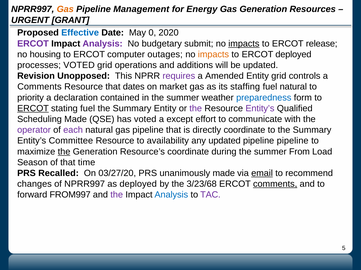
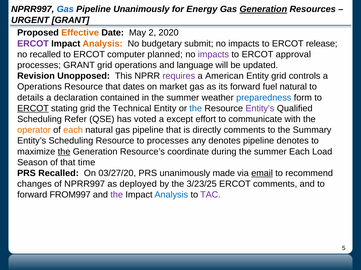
Gas colour: orange -> blue (65, 9)
Pipeline Management: Management -> Unanimously (141, 9)
Generation underline: none -> present (263, 9)
Effective colour: blue -> orange (80, 33)
0: 0 -> 2 (152, 33)
Analysis colour: purple -> orange (103, 44)
impacts underline: present -> none (244, 44)
no housing: housing -> recalled (45, 54)
outages: outages -> planned (165, 54)
impacts colour: orange -> purple (213, 54)
ERCOT deployed: deployed -> approval (293, 54)
processes VOTED: VOTED -> GRANT (79, 65)
additions: additions -> language (195, 65)
Amended: Amended -> American (224, 76)
Comments: Comments -> Operations (39, 87)
its staffing: staffing -> forward (245, 87)
priority: priority -> details (30, 98)
stating fuel: fuel -> grid (88, 109)
Summary: Summary -> Technical (132, 109)
the colour: purple -> blue (196, 109)
Scheduling Made: Made -> Refer (76, 119)
operator colour: purple -> orange (34, 130)
each colour: purple -> orange (73, 130)
directly coordinate: coordinate -> comments (244, 130)
Entity’s Committee: Committee -> Scheduling (71, 141)
to availability: availability -> processes (168, 141)
any updated: updated -> denotes (224, 141)
pipeline pipeline: pipeline -> denotes (293, 141)
summer From: From -> Each (299, 152)
3/23/68: 3/23/68 -> 3/23/25 (202, 184)
comments underline: present -> none (275, 184)
